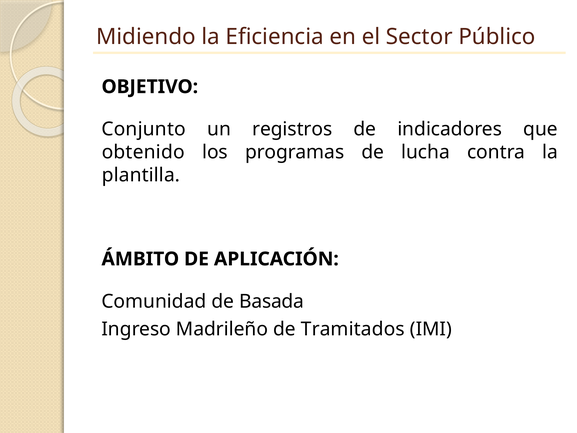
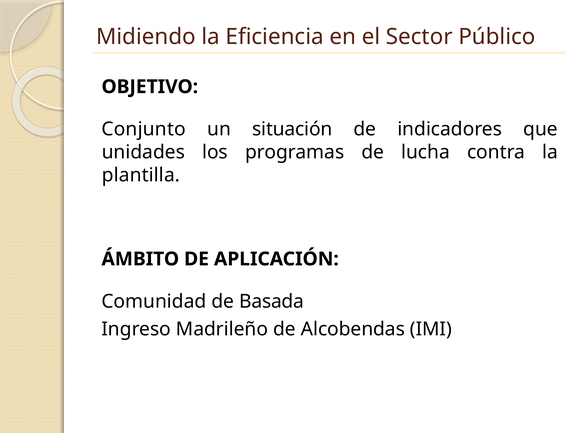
registros: registros -> situación (292, 129)
obtenido: obtenido -> unidades (143, 152)
Tramitados: Tramitados -> Alcobendas (353, 329)
